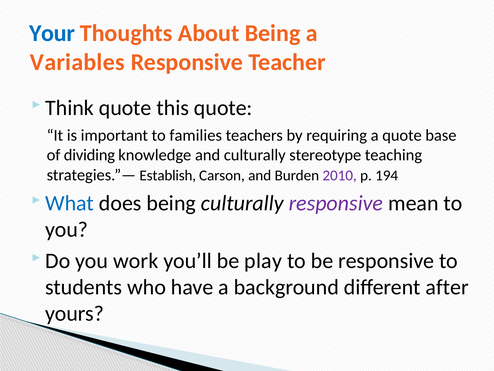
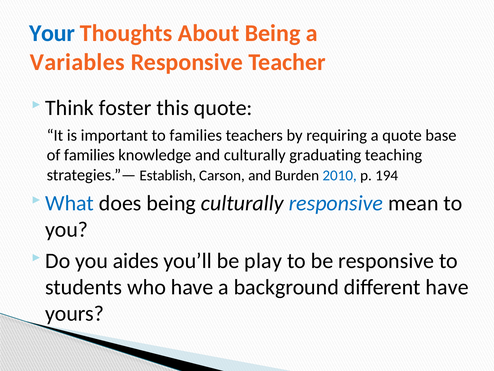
Think quote: quote -> foster (125, 108)
of dividing: dividing -> families (89, 155)
stereotype: stereotype -> graduating (325, 155)
2010 colour: purple -> blue (340, 175)
responsive colour: purple -> blue (336, 203)
work: work -> aides (136, 261)
different after: after -> have (447, 287)
